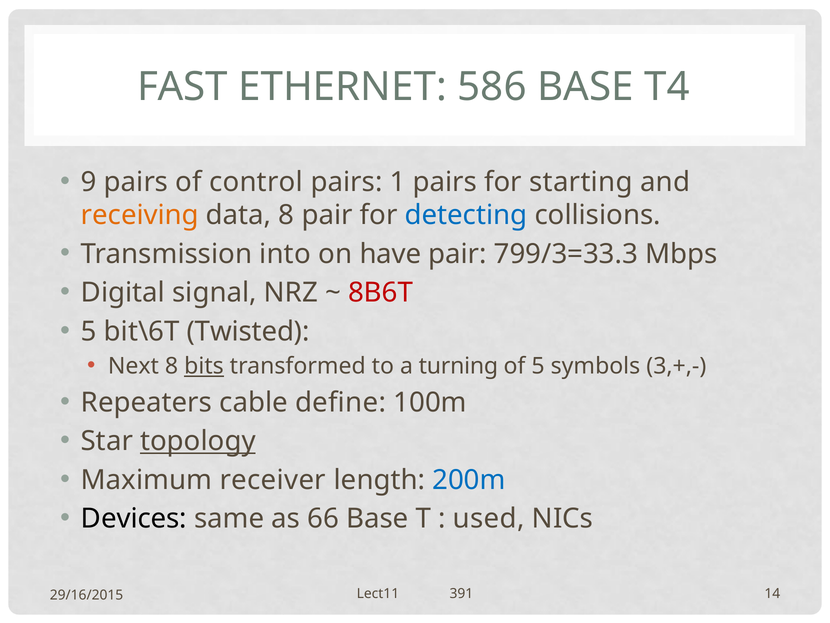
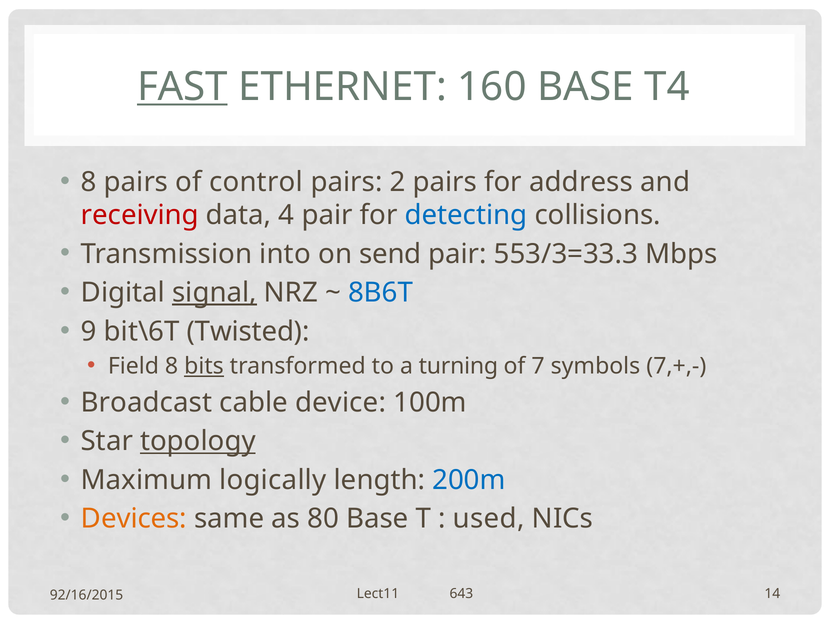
FAST underline: none -> present (182, 87)
586: 586 -> 160 (492, 87)
9: 9 -> 8 (89, 182)
1: 1 -> 2 (398, 182)
starting: starting -> address (581, 182)
receiving colour: orange -> red (140, 215)
data 8: 8 -> 4 (286, 215)
have: have -> send (390, 254)
799/3=33.3: 799/3=33.3 -> 553/3=33.3 (566, 254)
signal underline: none -> present (215, 292)
8B6T colour: red -> blue (381, 292)
5: 5 -> 9 (89, 331)
Next: Next -> Field (133, 366)
of 5: 5 -> 7 (538, 366)
3,+,-: 3,+,- -> 7,+,- (676, 366)
Repeaters: Repeaters -> Broadcast (146, 402)
define: define -> device (341, 402)
receiver: receiver -> logically (273, 480)
Devices colour: black -> orange (134, 518)
66: 66 -> 80 (323, 518)
391: 391 -> 643 (461, 593)
29/16/2015: 29/16/2015 -> 92/16/2015 (87, 594)
